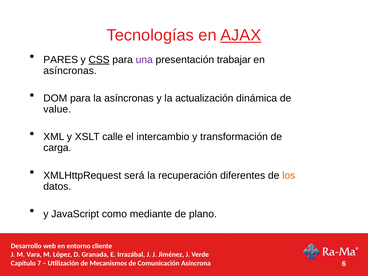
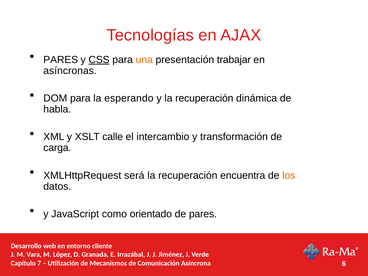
AJAX underline: present -> none (241, 35)
una colour: purple -> orange (144, 60)
la asíncronas: asíncronas -> esperando (129, 98)
y la actualización: actualización -> recuperación (204, 98)
value: value -> habla (57, 109)
diferentes: diferentes -> encuentra (243, 175)
mediante: mediante -> orientado (151, 214)
de plano: plano -> pares (203, 214)
